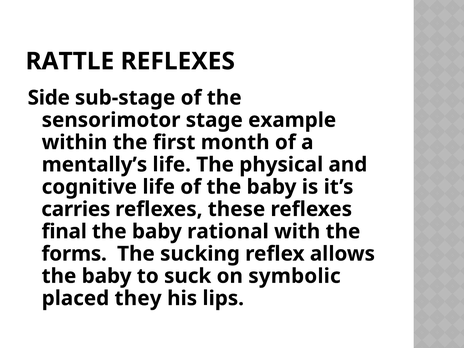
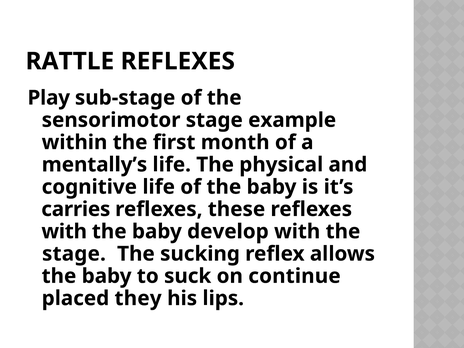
Side: Side -> Play (49, 98)
final: final -> with (64, 231)
rational: rational -> develop (228, 231)
forms: forms -> stage (74, 254)
symbolic: symbolic -> continue (294, 276)
